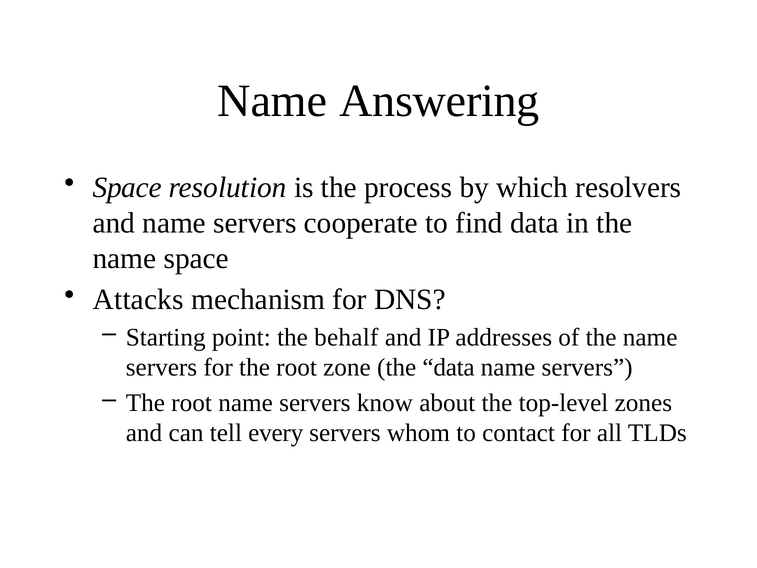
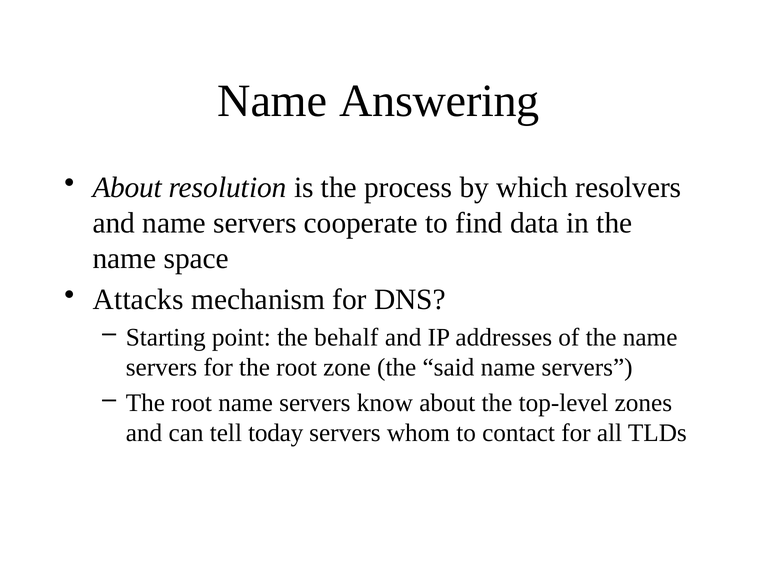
Space: Space -> About (127, 188)
the data: data -> said (448, 367)
every: every -> today (276, 433)
